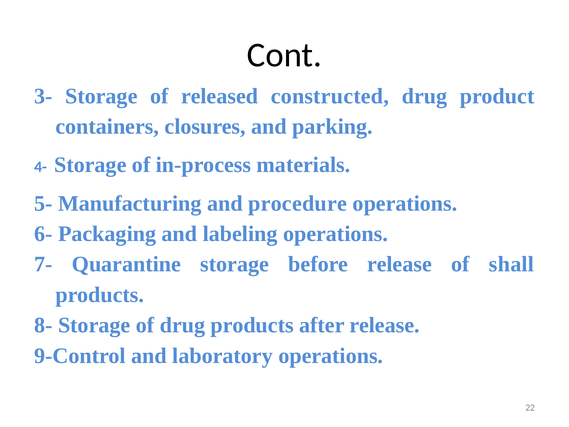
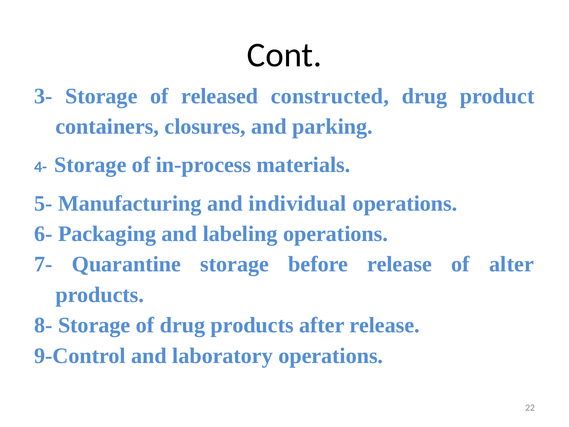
procedure: procedure -> individual (298, 203)
shall: shall -> alter (512, 264)
